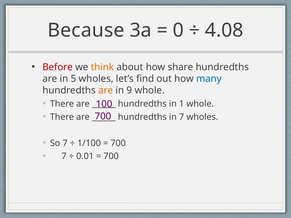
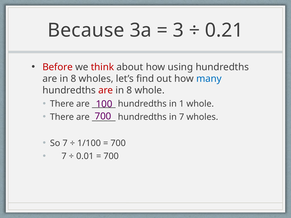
0: 0 -> 3 (178, 30)
4.08: 4.08 -> 0.21 (224, 30)
think colour: orange -> red (102, 67)
share: share -> using (180, 67)
5: 5 -> 8 (73, 79)
are colour: orange -> red (106, 90)
9: 9 -> 8 (129, 90)
